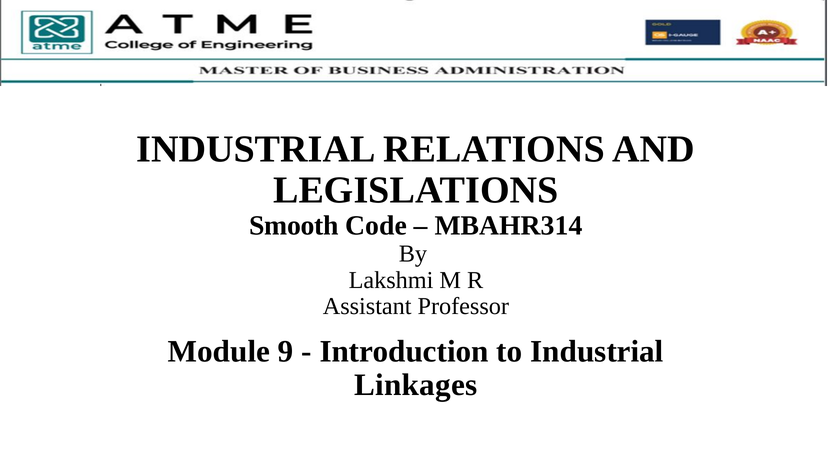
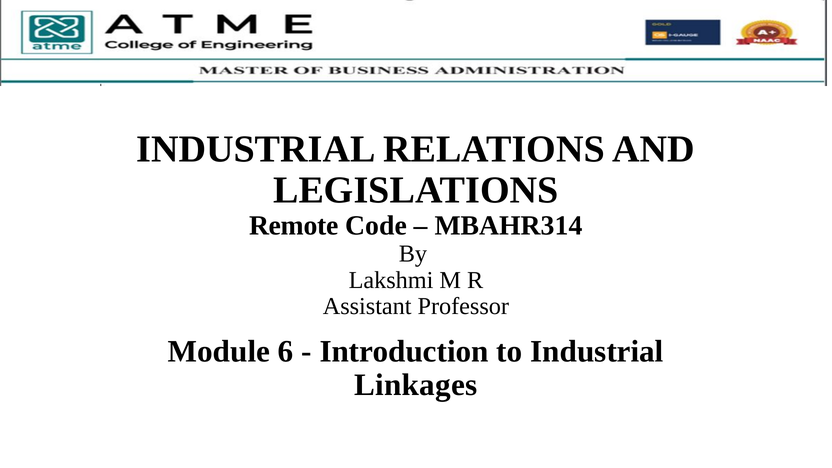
Smooth: Smooth -> Remote (294, 226)
9: 9 -> 6 (286, 351)
